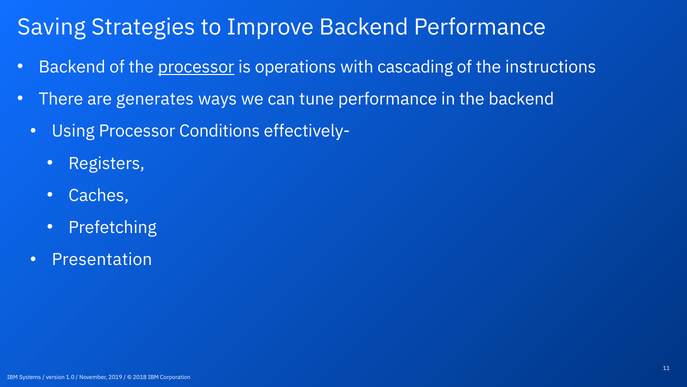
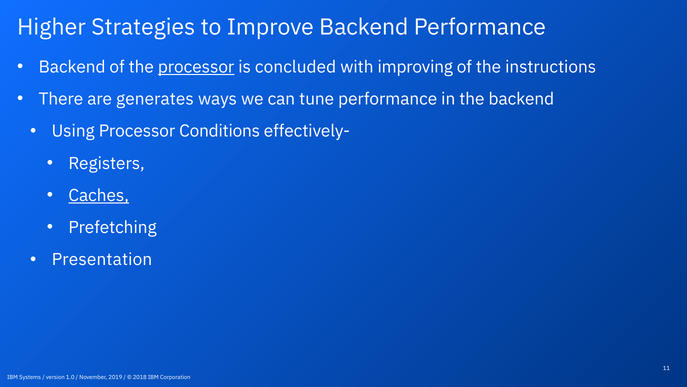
Saving: Saving -> Higher (51, 27)
operations: operations -> concluded (296, 67)
cascading: cascading -> improving (415, 67)
Caches underline: none -> present (99, 195)
